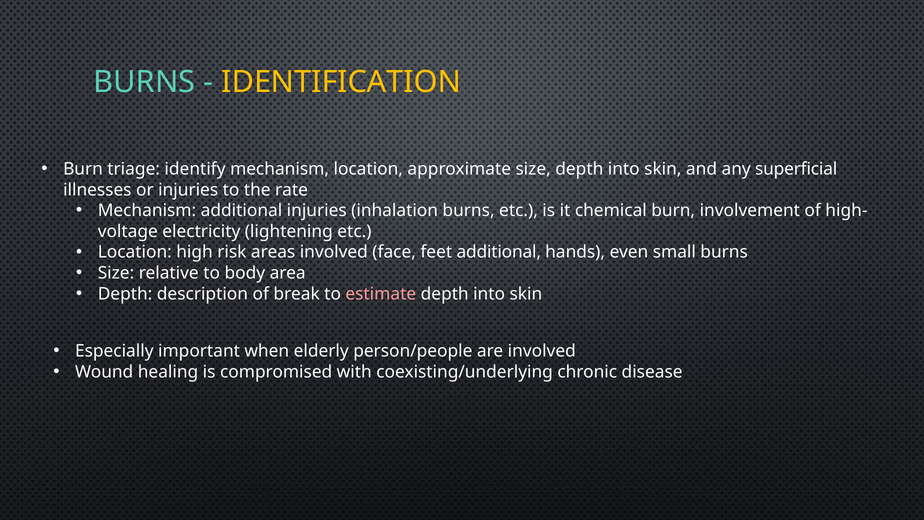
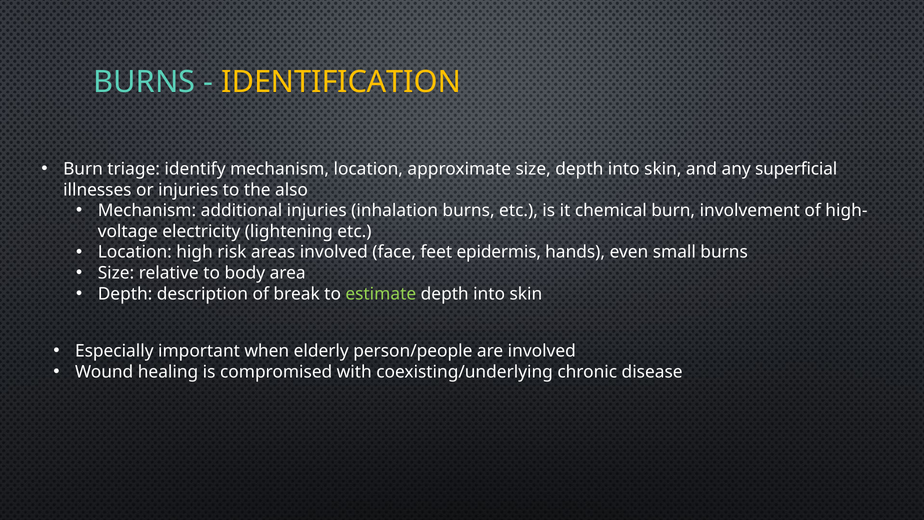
rate: rate -> also (292, 190)
feet additional: additional -> epidermis (499, 252)
estimate colour: pink -> light green (381, 294)
